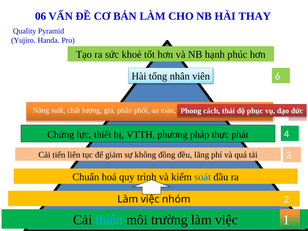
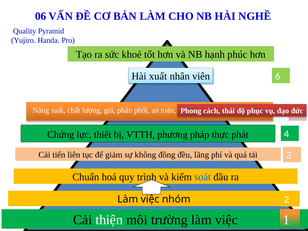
THAY: THAY -> NGHỀ (255, 16)
tổng: tổng -> xuất (158, 76)
thiện colour: light blue -> white (109, 220)
